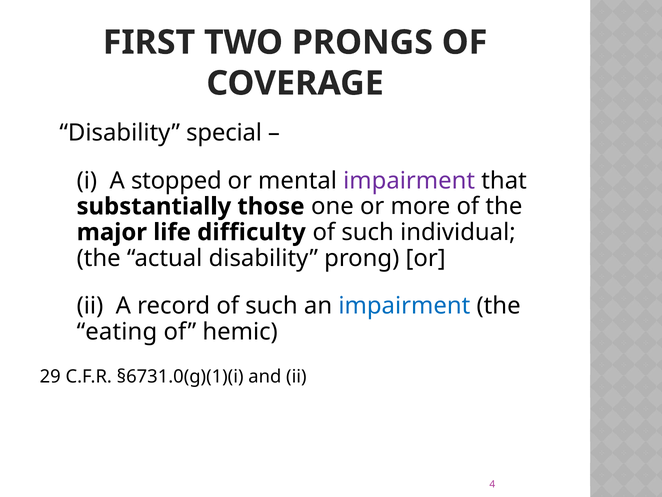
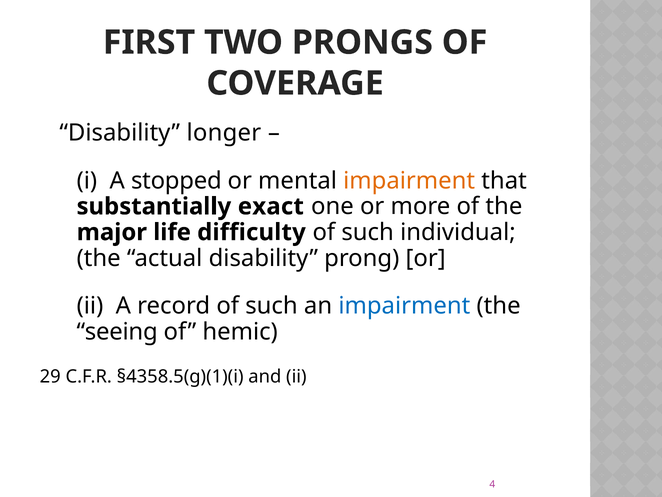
special: special -> longer (224, 133)
impairment colour: purple -> orange (409, 180)
those: those -> exact (271, 206)
eating: eating -> seeing (117, 332)
§6731.0(g)(1)(i: §6731.0(g)(1)(i -> §4358.5(g)(1)(i (180, 377)
